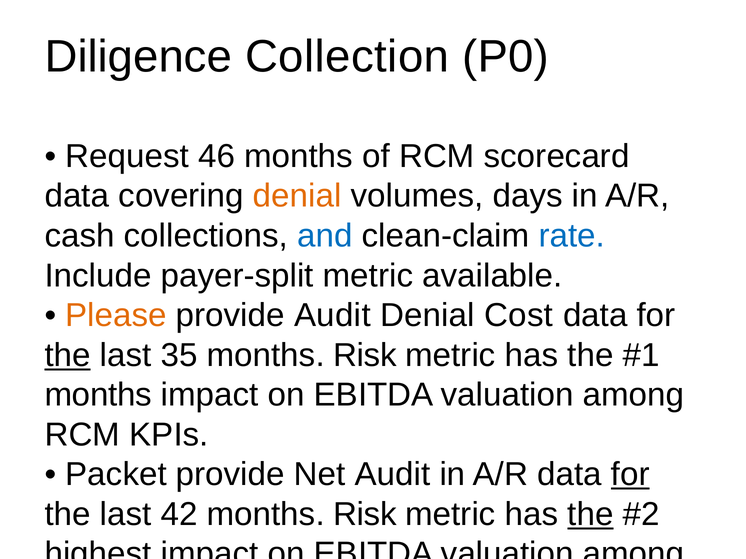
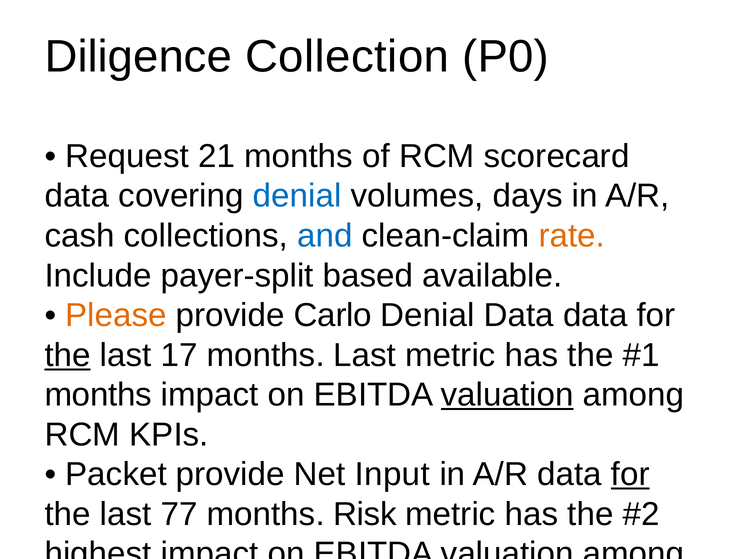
46: 46 -> 21 (217, 156)
denial colour: orange -> blue (297, 196)
rate colour: blue -> orange (572, 236)
payer-split metric: metric -> based (368, 276)
provide Audit: Audit -> Carlo (333, 316)
Denial Cost: Cost -> Data (519, 316)
35: 35 -> 17 (179, 355)
Risk: Risk -> Last (365, 355)
valuation underline: none -> present (507, 395)
Net Audit: Audit -> Input (392, 475)
42: 42 -> 77 (179, 515)
the underline: present -> none (590, 515)
